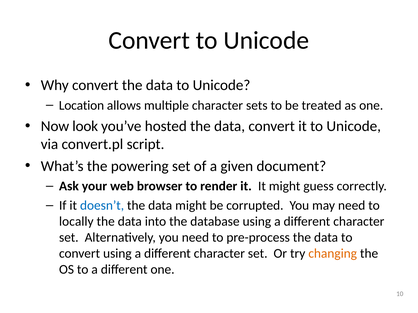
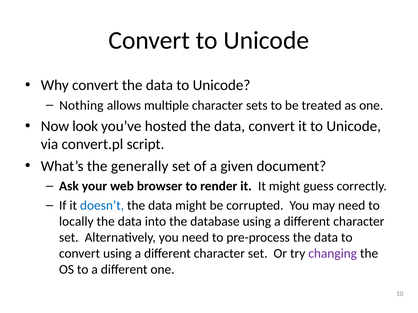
Location: Location -> Nothing (81, 106)
powering: powering -> generally (140, 166)
changing colour: orange -> purple (333, 254)
